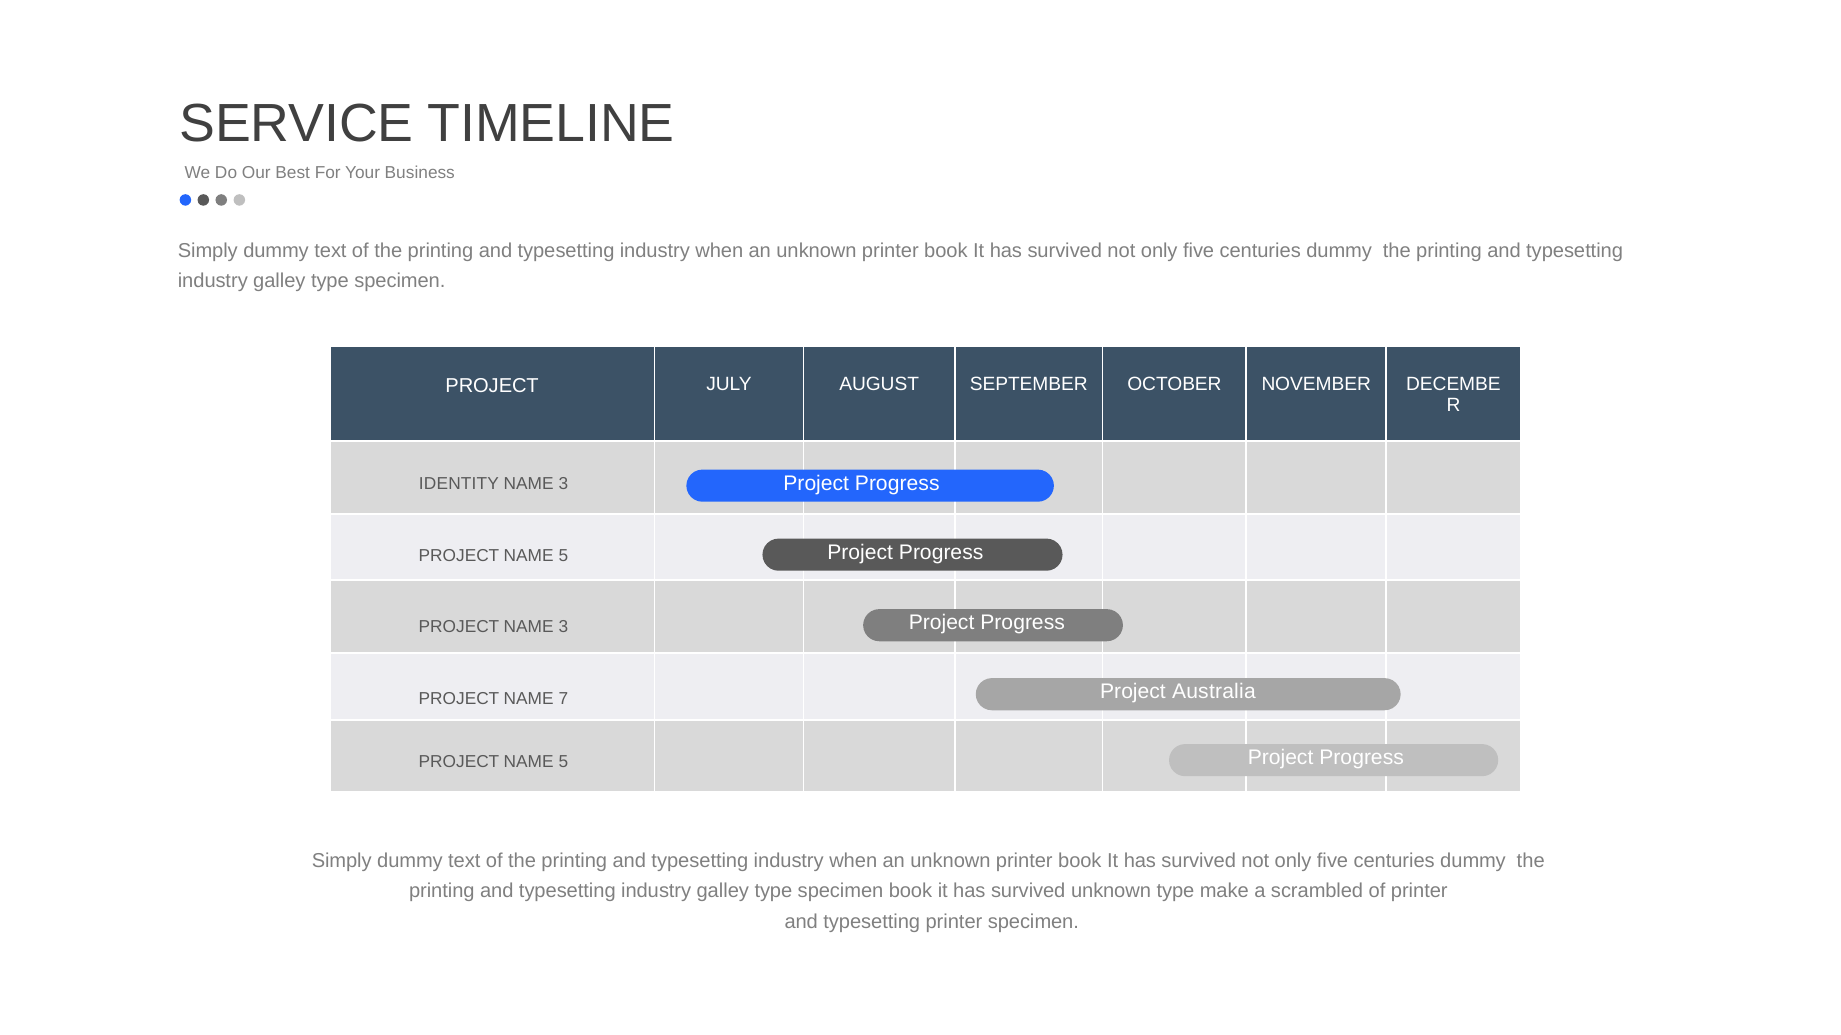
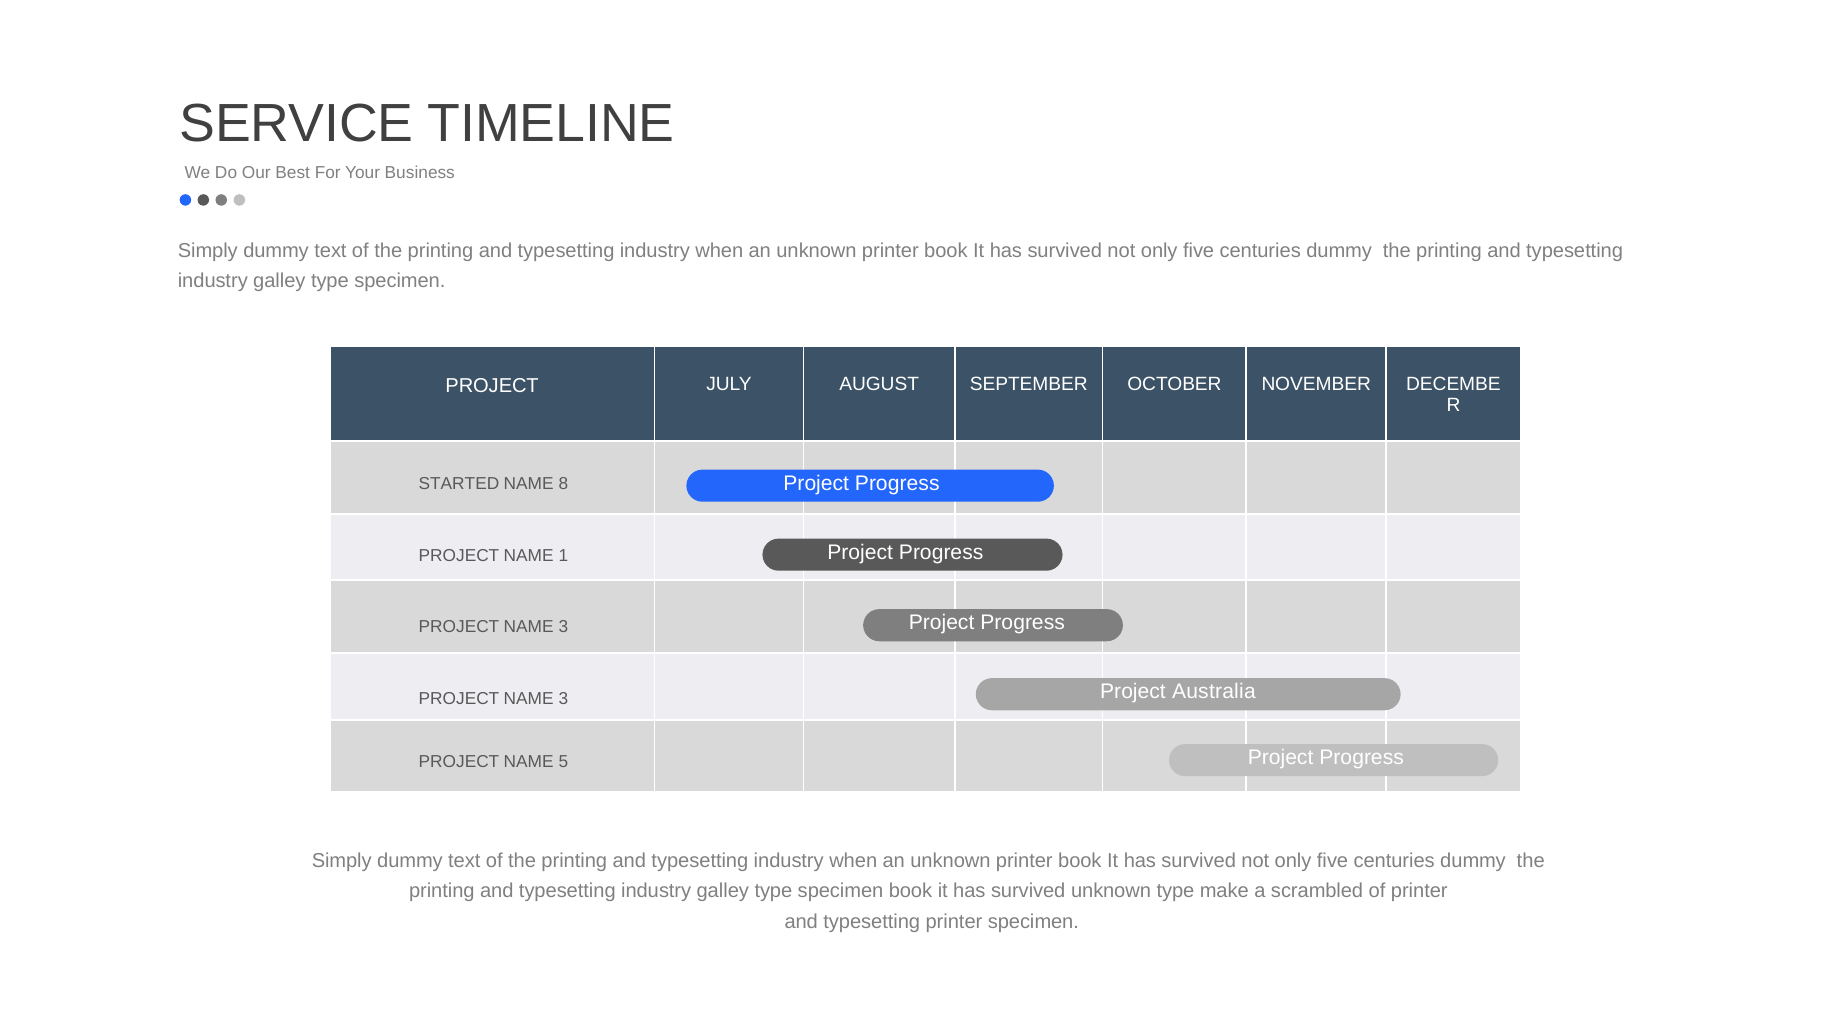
IDENTITY: IDENTITY -> STARTED (459, 484)
3: 3 -> 8 (563, 484)
5: 5 -> 1 (563, 556)
7: 7 -> 3 (563, 699)
